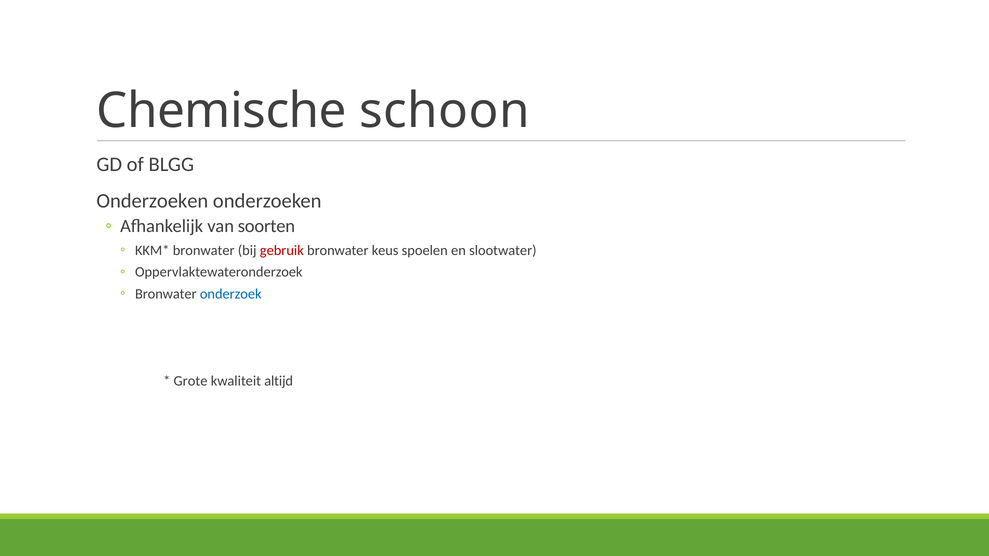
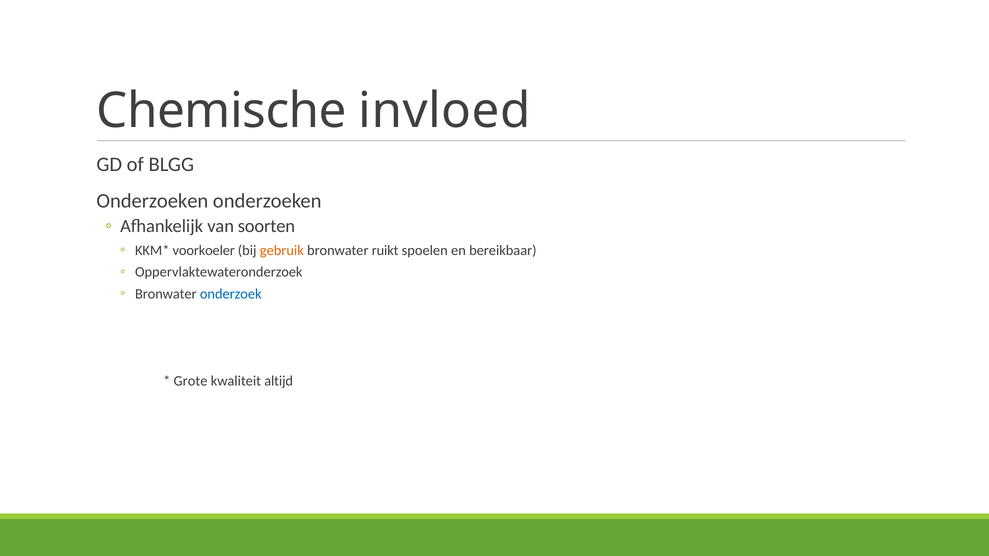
schoon: schoon -> invloed (444, 111)
bronwater: bronwater -> voorkoeler (204, 250)
gebruik colour: red -> orange (282, 250)
keus: keus -> ruikt (385, 250)
slootwater: slootwater -> bereikbaar (503, 250)
